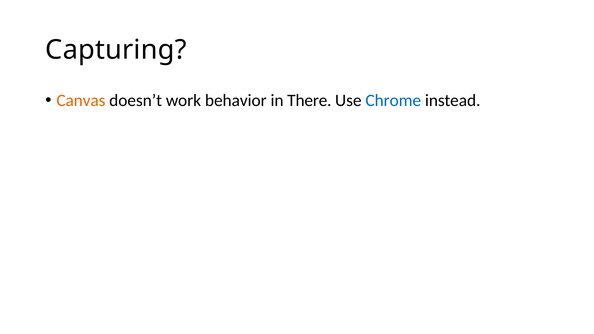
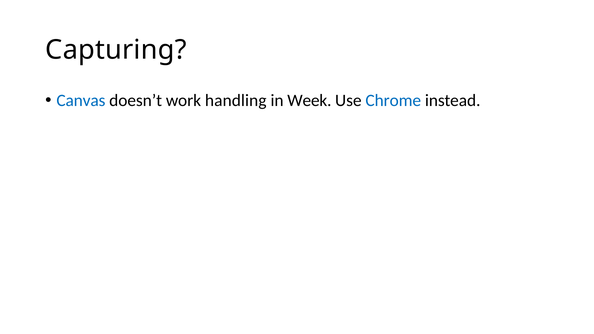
Canvas colour: orange -> blue (81, 100)
behavior: behavior -> handling (236, 100)
There: There -> Week (309, 100)
